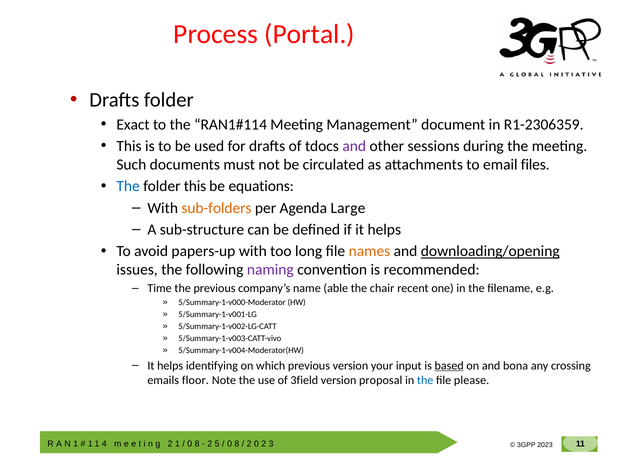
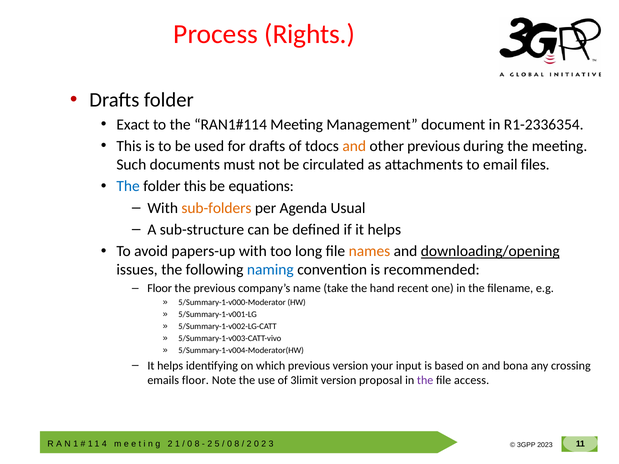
Portal: Portal -> Rights (310, 34)
R1-2306359: R1-2306359 -> R1-2336354 (544, 124)
and colour: purple -> orange (354, 146)
other sessions: sessions -> previous (434, 146)
Large: Large -> Usual (348, 208)
naming colour: purple -> blue (270, 270)
Time: Time -> Floor (160, 289)
able: able -> take (336, 289)
chair: chair -> hand (382, 289)
based underline: present -> none (449, 366)
3field: 3field -> 3limit (304, 380)
the colour: blue -> purple (425, 380)
please: please -> access (472, 380)
